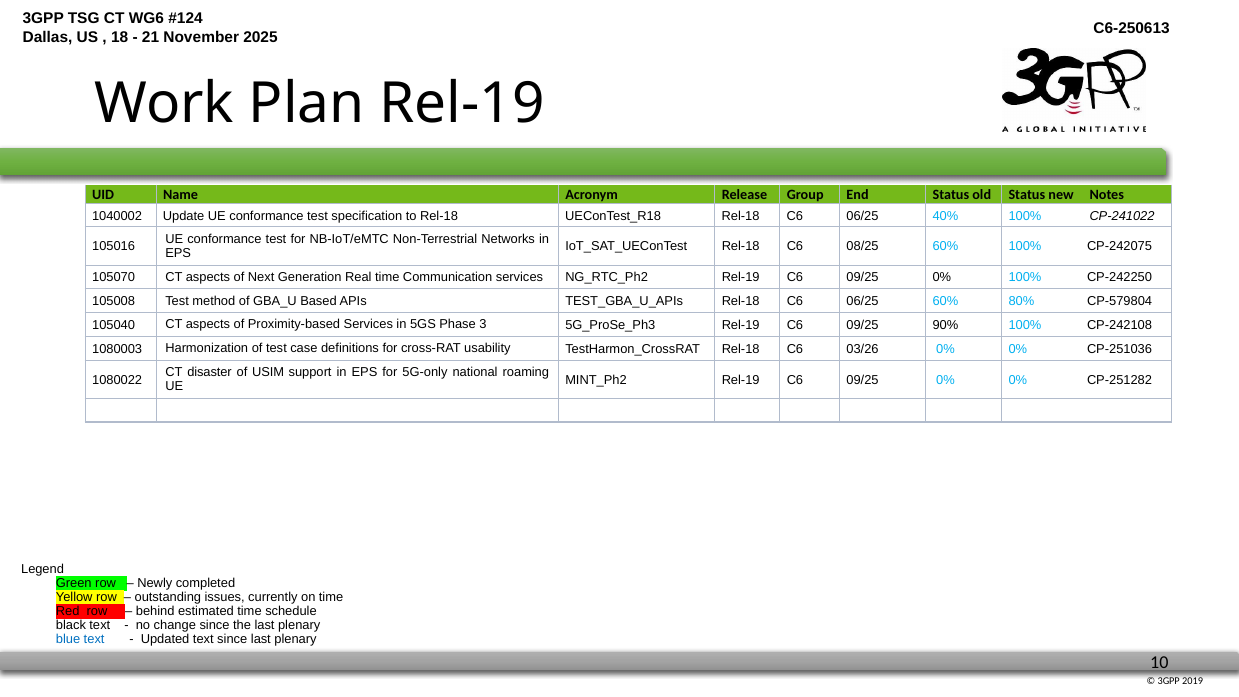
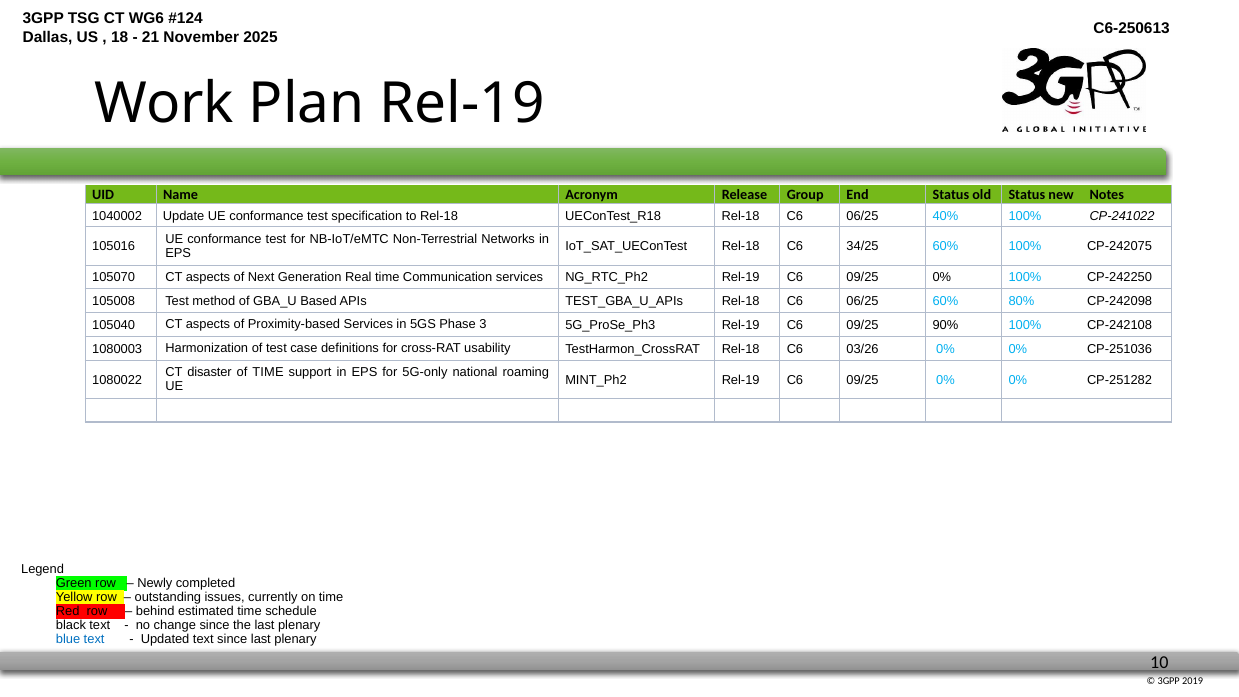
08/25: 08/25 -> 34/25 (863, 247)
CP-579804: CP-579804 -> CP-242098 (1120, 301)
of USIM: USIM -> TIME (268, 372)
